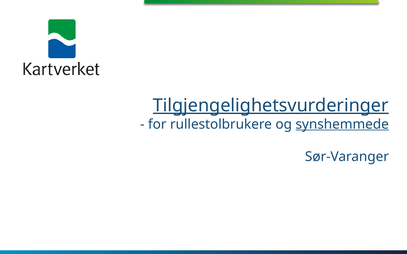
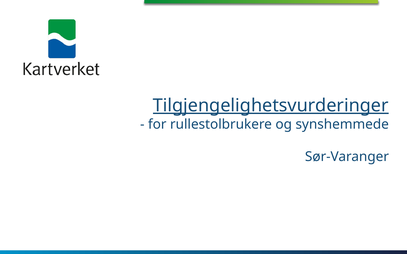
synshemmede underline: present -> none (342, 124)
